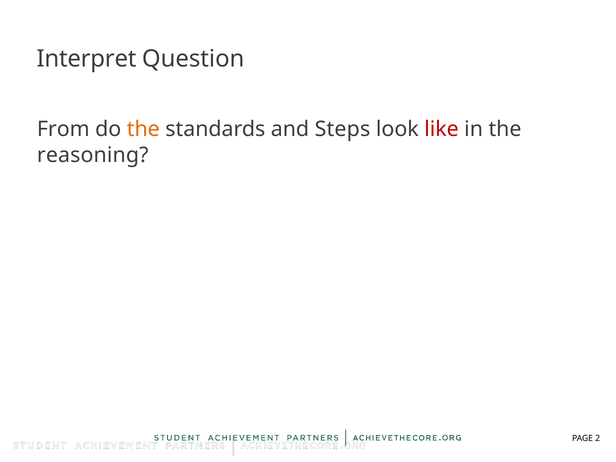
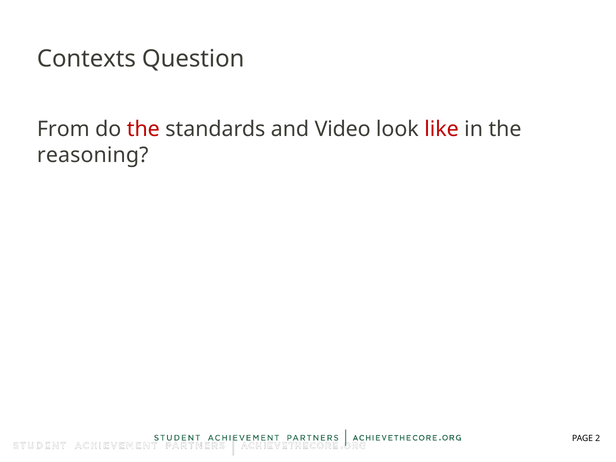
Interpret: Interpret -> Contexts (86, 59)
the colour: orange -> red (143, 129)
Steps: Steps -> Video (343, 129)
